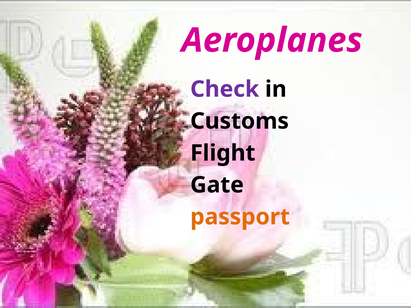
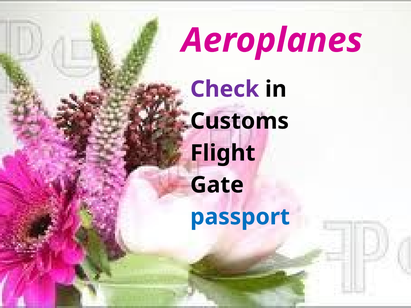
passport colour: orange -> blue (240, 217)
